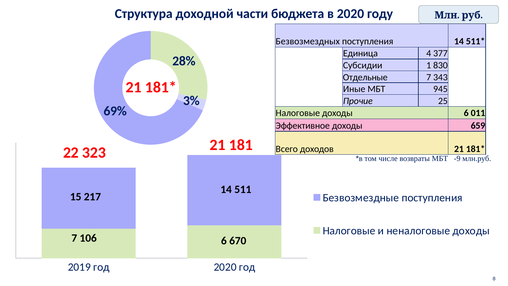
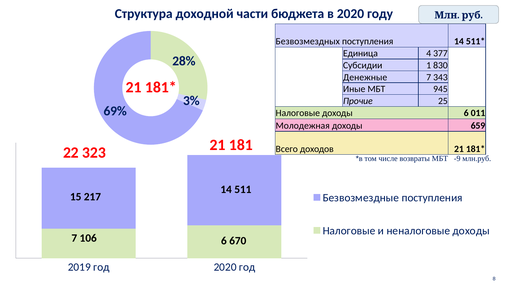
Отдельные: Отдельные -> Денежные (365, 77)
Эффективное: Эффективное -> Молодежная (303, 125)
